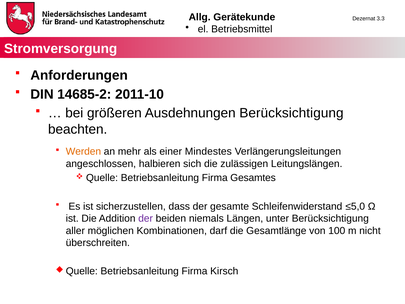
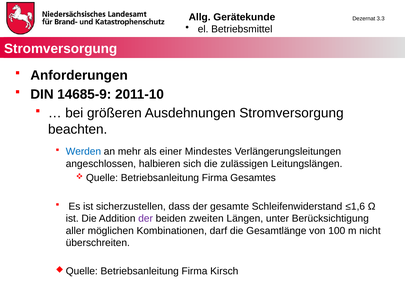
14685-2: 14685-2 -> 14685-9 (84, 94)
Ausdehnungen Berücksichtigung: Berücksichtigung -> Stromversorgung (291, 113)
Werden colour: orange -> blue (83, 151)
≤5,0: ≤5,0 -> ≤1,6 (355, 206)
niemals: niemals -> zweiten (206, 218)
